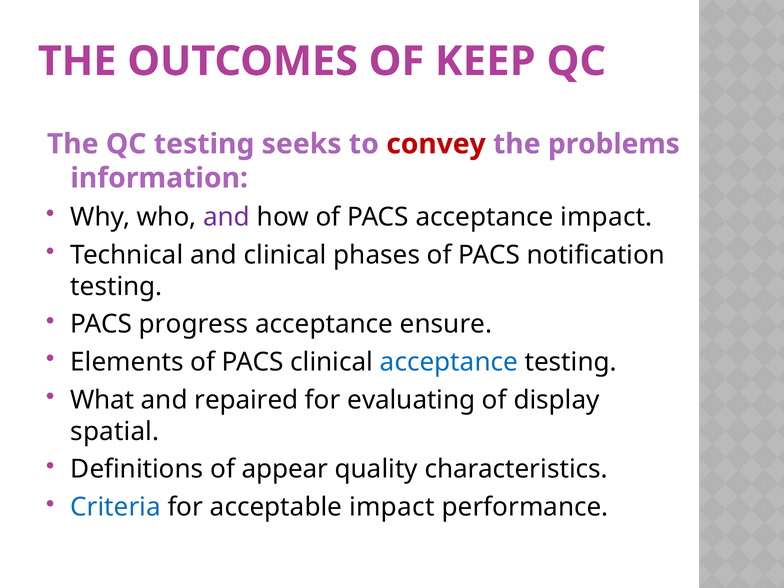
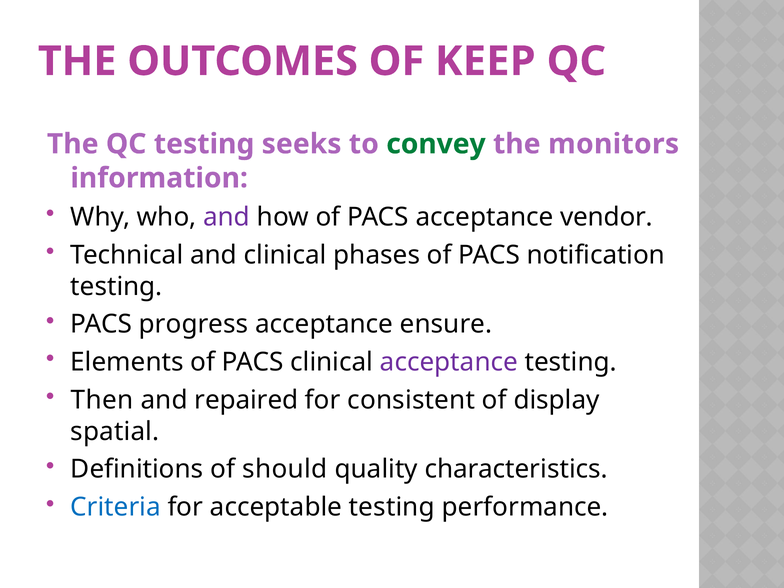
convey colour: red -> green (436, 144)
problems: problems -> monitors (614, 144)
acceptance impact: impact -> vendor (607, 217)
acceptance colour: blue -> purple (449, 362)
What: What -> Then (102, 400)
evaluating: evaluating -> consistent (411, 400)
appear: appear -> should (285, 469)
acceptable impact: impact -> testing (392, 507)
